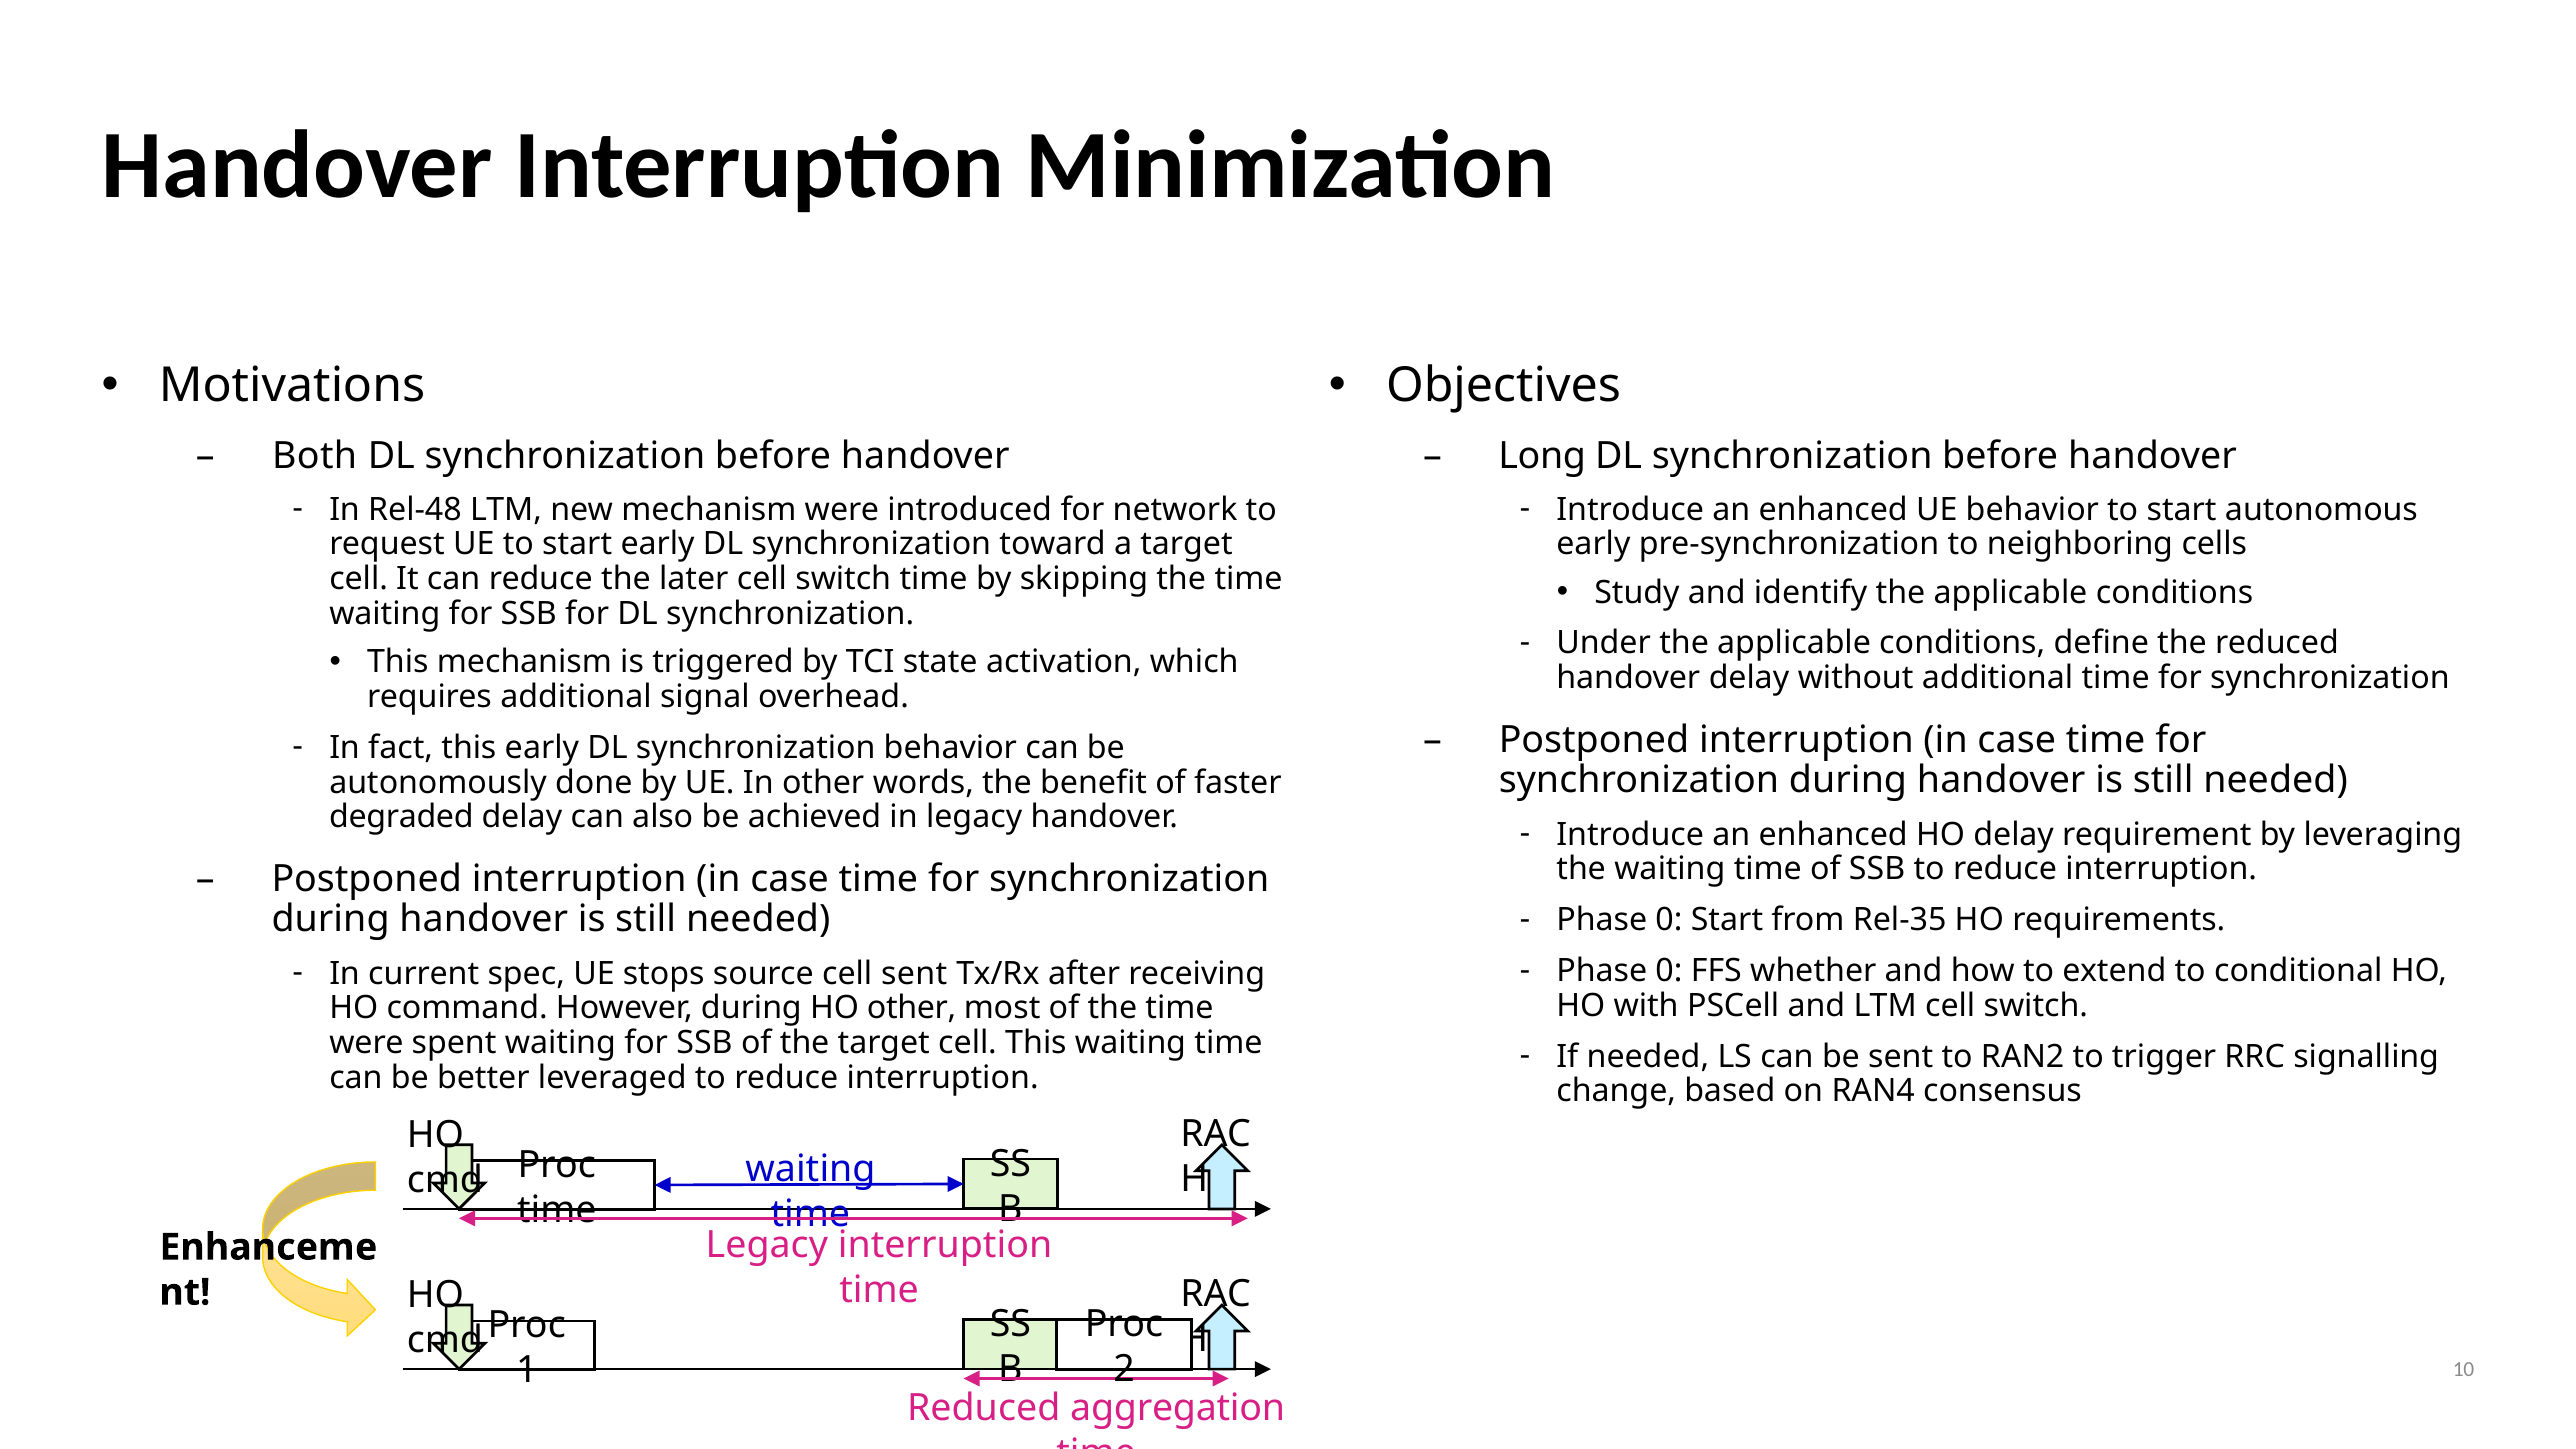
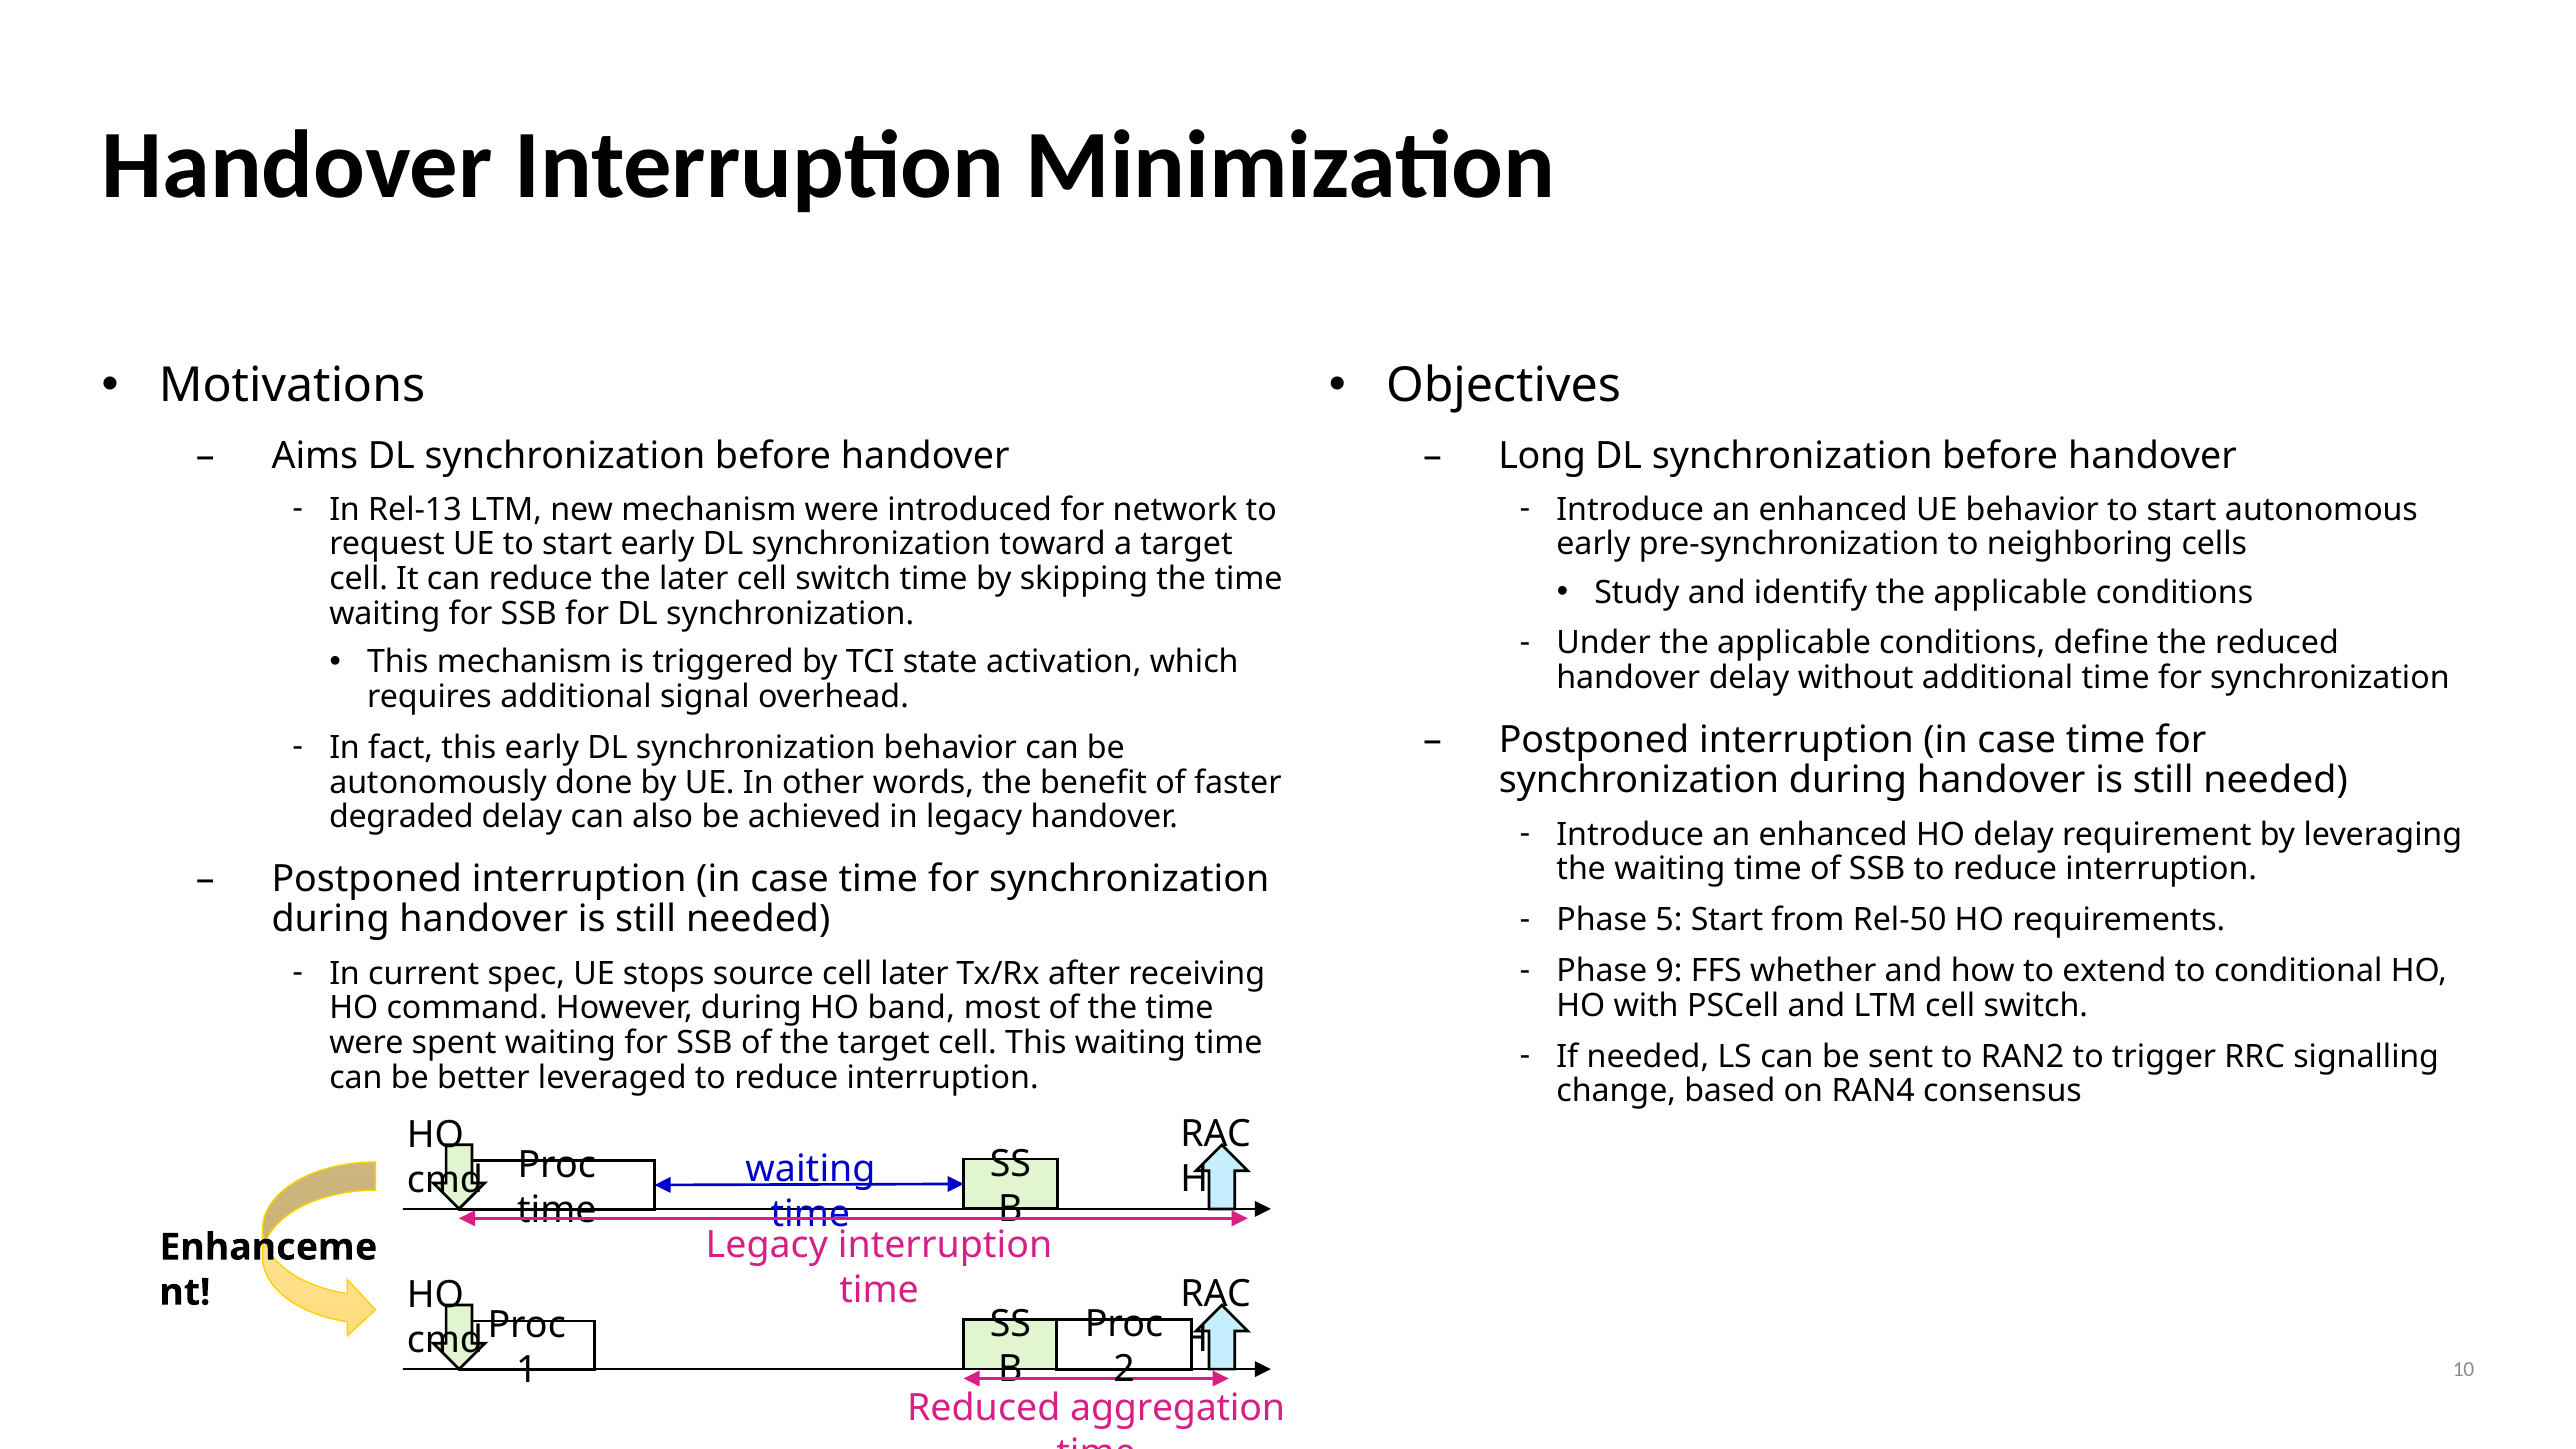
Both: Both -> Aims (315, 456)
Rel-48: Rel-48 -> Rel-13 (415, 509)
0: 0 -> 5 (1669, 920)
Rel-35: Rel-35 -> Rel-50 (1900, 920)
0: 0 -> 9 (1669, 971)
cell sent: sent -> later (915, 973)
HO other: other -> band (911, 1008)
